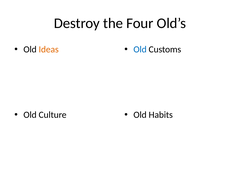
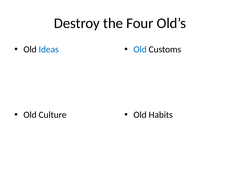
Ideas colour: orange -> blue (49, 49)
